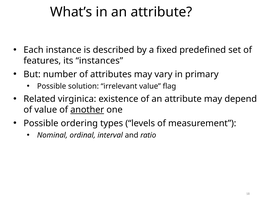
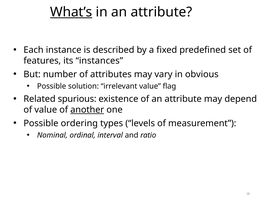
What’s underline: none -> present (71, 12)
primary: primary -> obvious (202, 74)
virginica: virginica -> spurious (77, 99)
